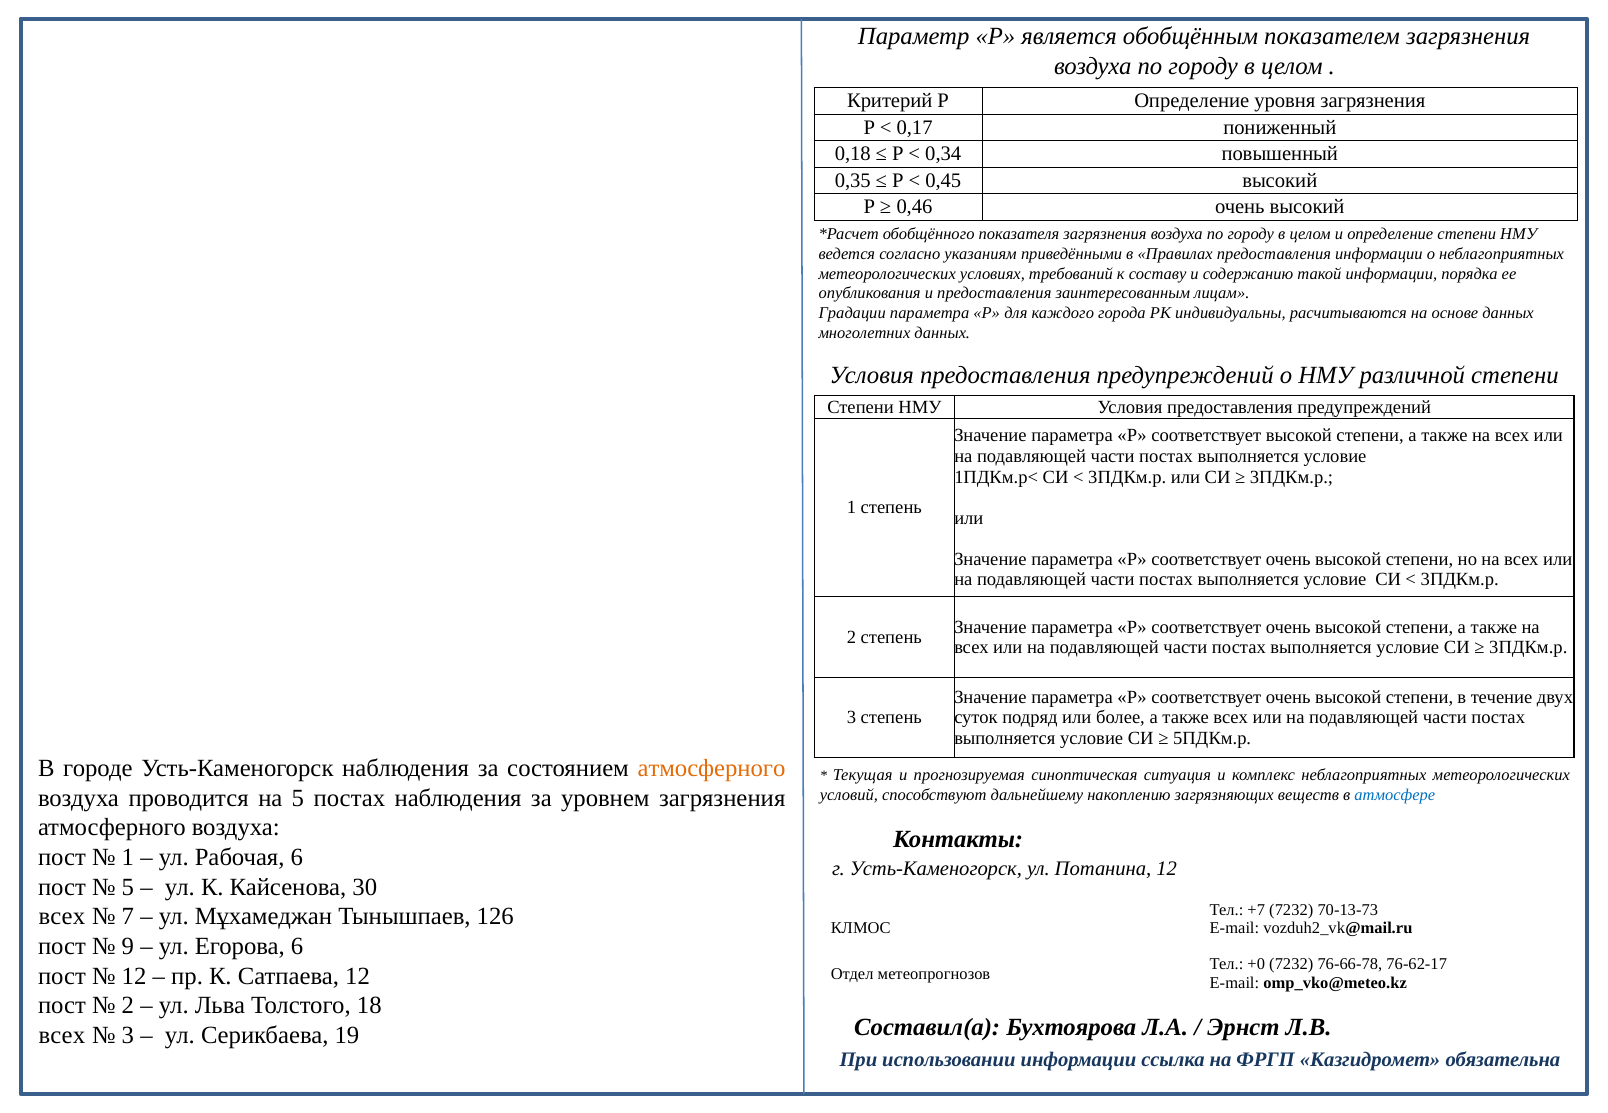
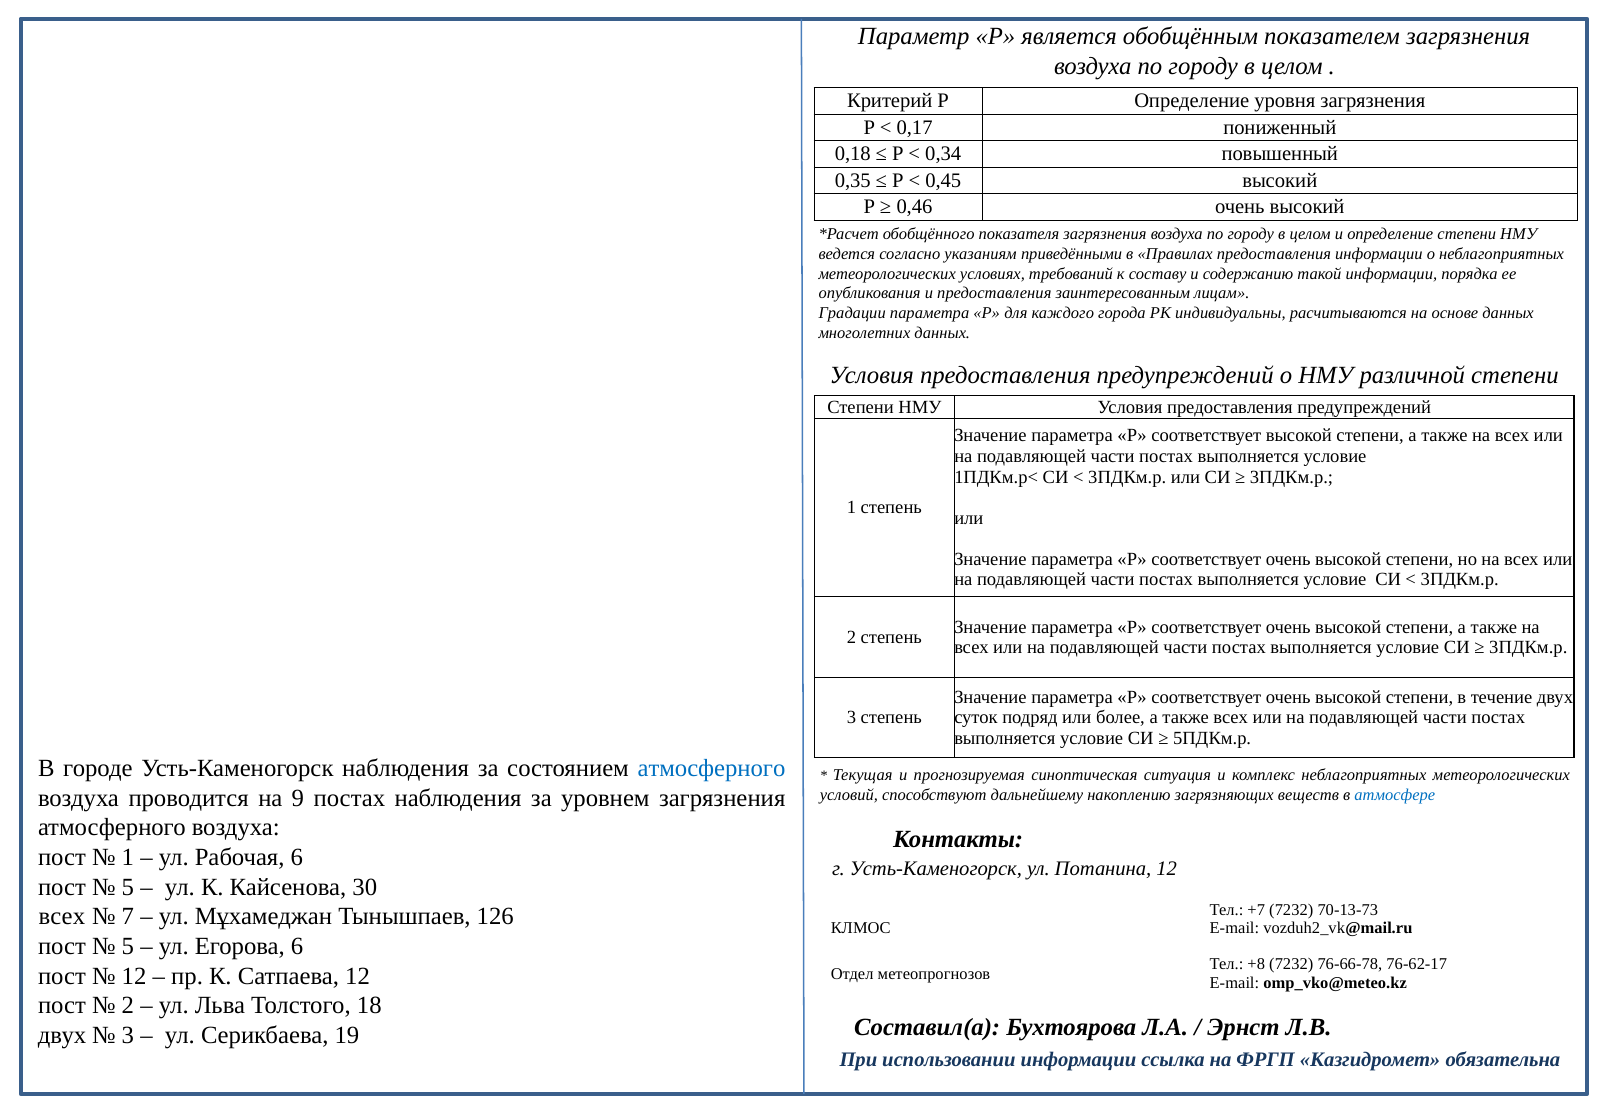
атмосферного colour: orange -> blue (712, 768)
на 5: 5 -> 9 (298, 798)
9: 9 -> 5 (128, 947)
+0: +0 -> +8 (1256, 965)
всех: всех -> двух (62, 1036)
